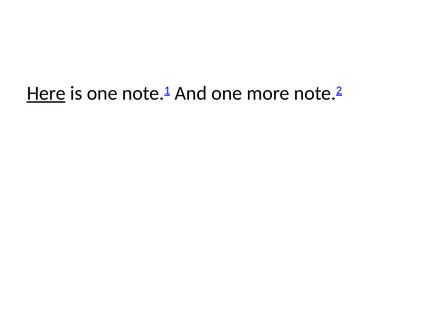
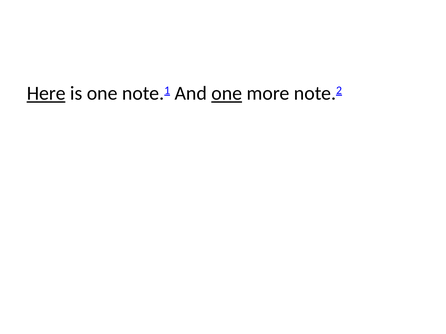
one underline: none -> present (227, 94)
